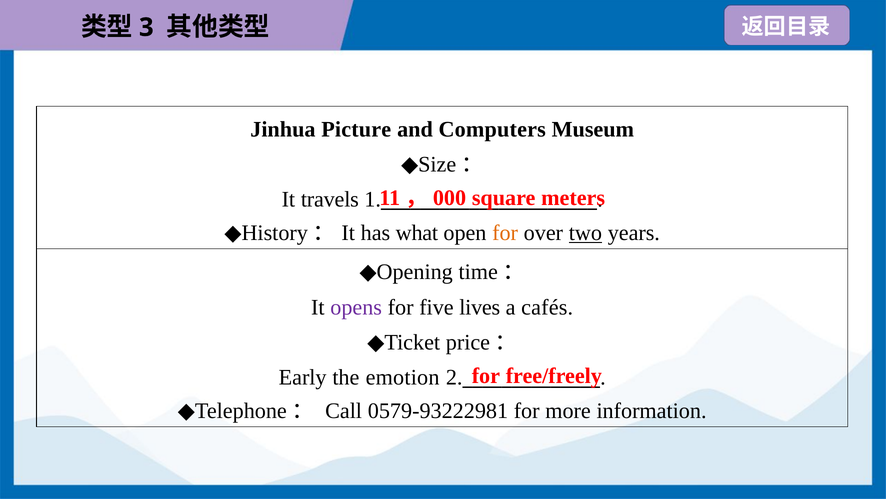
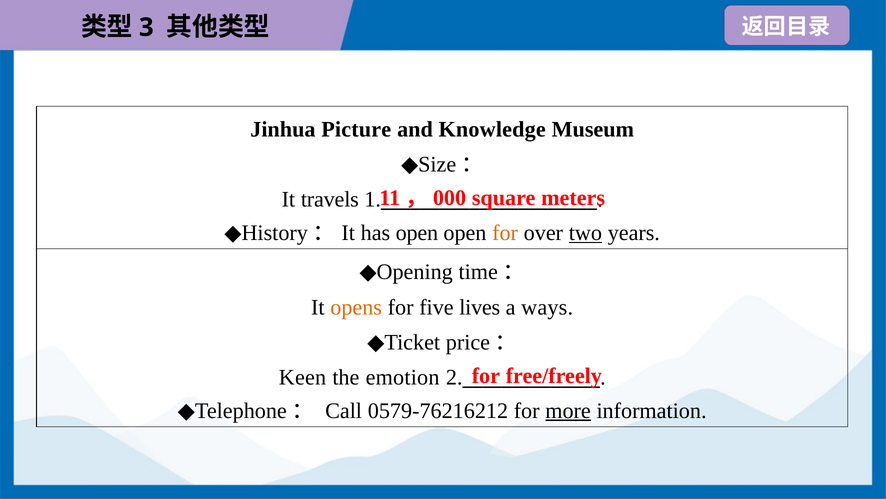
Computers: Computers -> Knowledge (492, 129)
has what: what -> open (417, 233)
opens colour: purple -> orange (356, 307)
cafés: cafés -> ways (547, 307)
Early: Early -> Keen (303, 377)
0579-93222981: 0579-93222981 -> 0579-76216212 (438, 410)
more underline: none -> present (568, 410)
